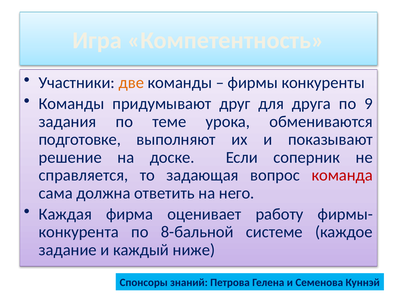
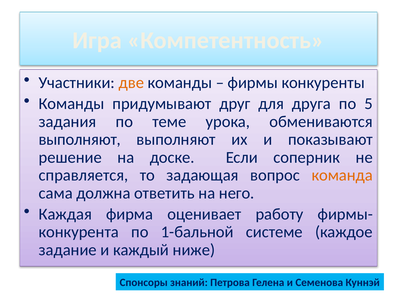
9: 9 -> 5 (369, 104)
подготовке: подготовке -> выполняют (80, 139)
команда colour: red -> orange (342, 175)
8-бальной: 8-бальной -> 1-бальной (197, 232)
